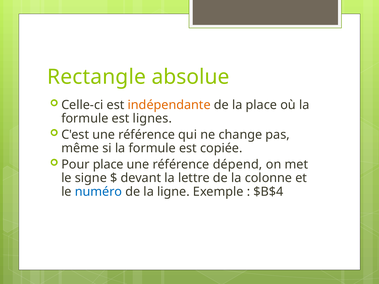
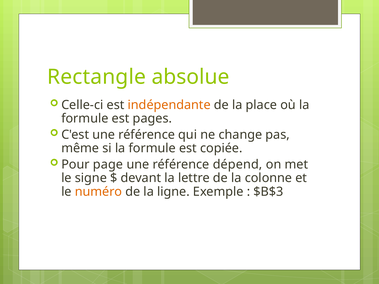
lignes: lignes -> pages (152, 119)
Pour place: place -> page (108, 165)
numéro colour: blue -> orange (99, 192)
$B$4: $B$4 -> $B$3 (268, 192)
